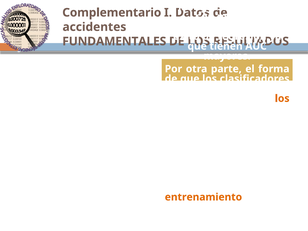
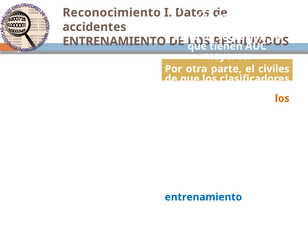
Complementario: Complementario -> Reconocimiento (112, 13)
FUNDAMENTALES: FUNDAMENTALES -> ENTRENAMIENTO (114, 41)
forma: forma -> civiles (274, 69)
entrenamiento colour: orange -> blue (203, 197)
